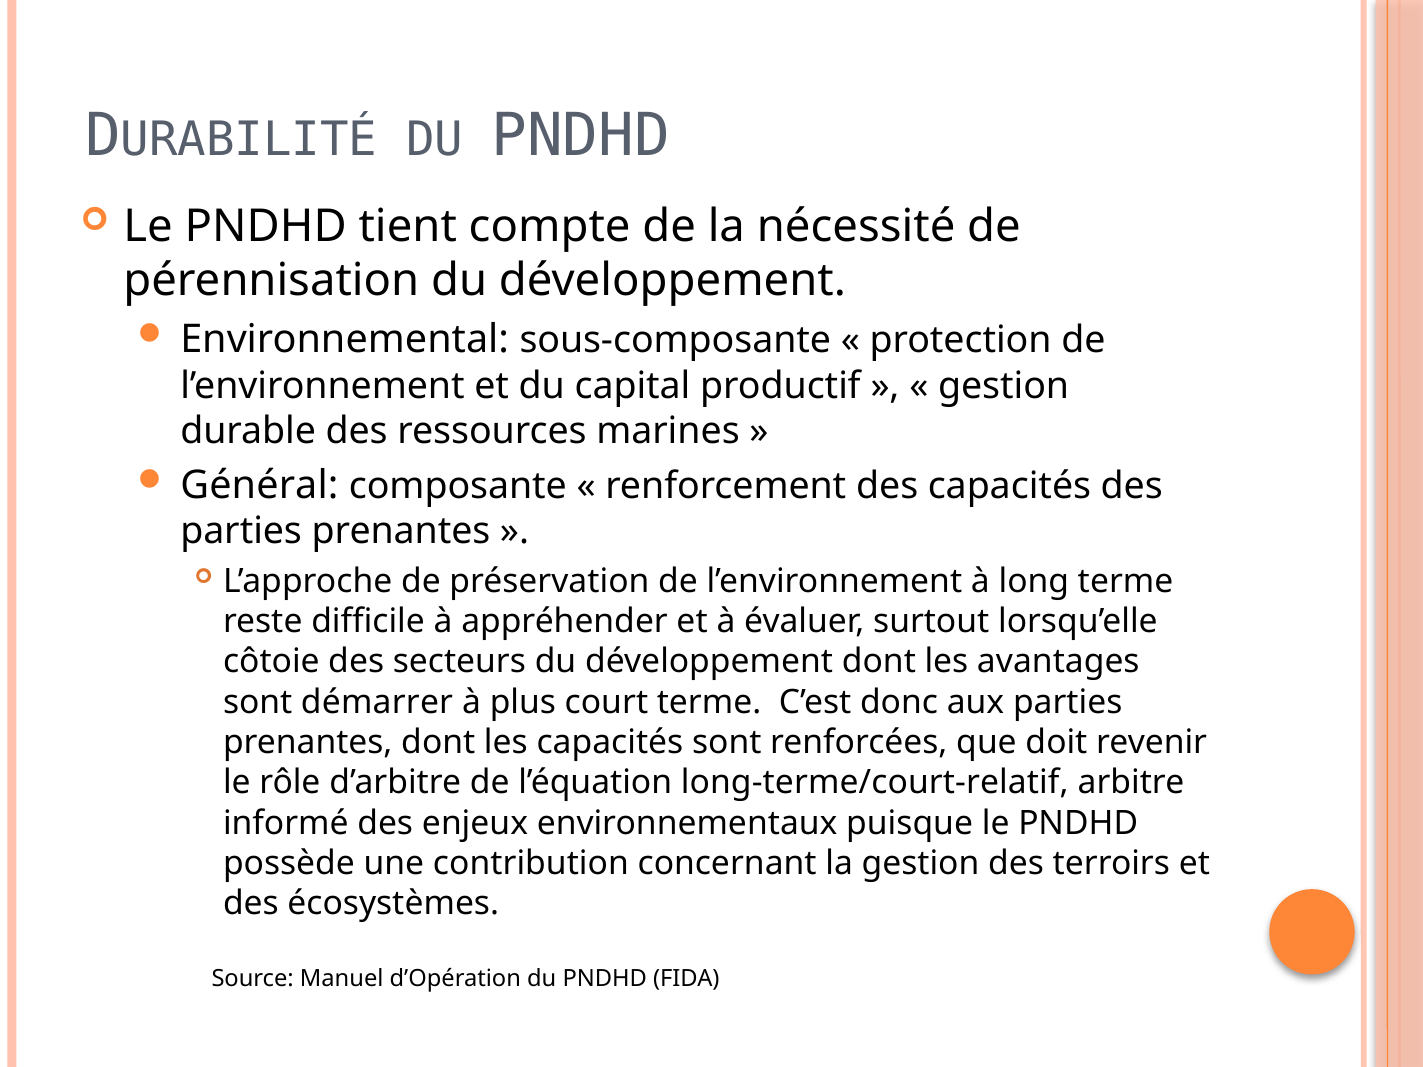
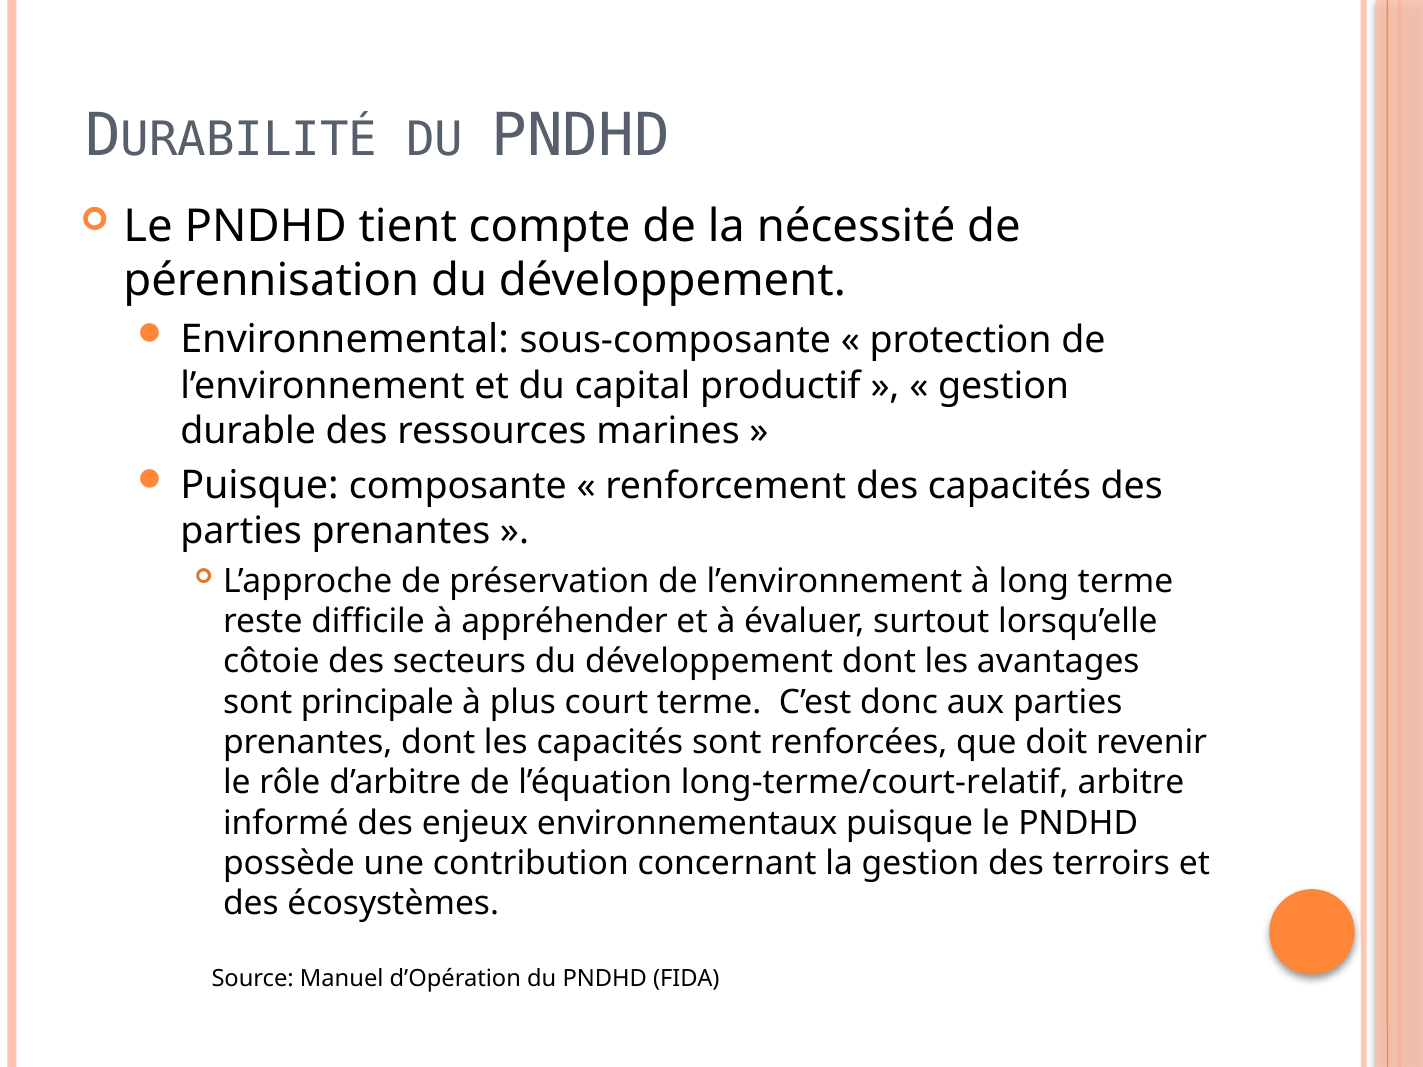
Général: Général -> Puisque (260, 486)
démarrer: démarrer -> principale (377, 702)
